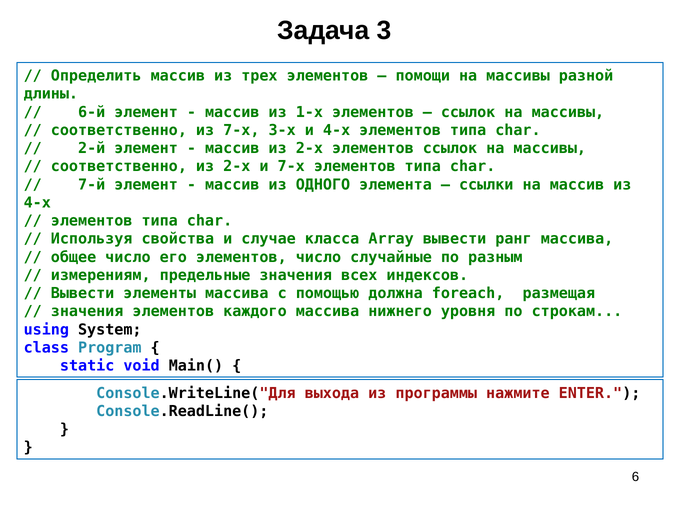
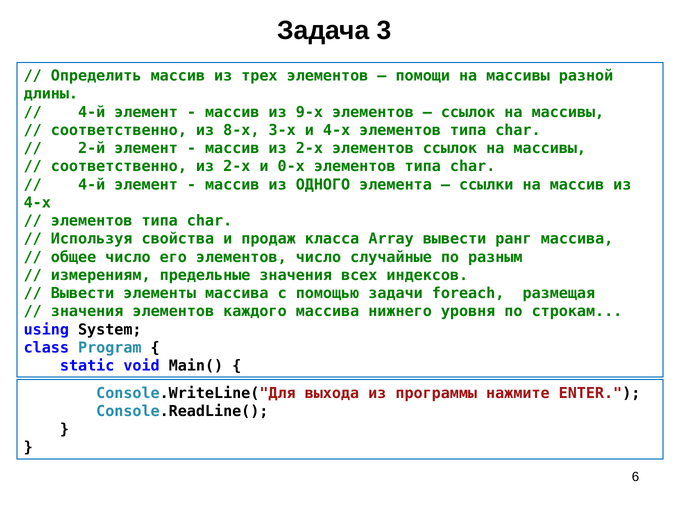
6-й: 6-й -> 4-й (92, 112)
1-х: 1-х -> 9-х (309, 112)
из 7-х: 7-х -> 8-х (241, 130)
и 7-х: 7-х -> 0-х (291, 166)
7-й: 7-й -> 4-й (92, 185)
случае: случае -> продаж (269, 239)
должна: должна -> задачи (396, 293)
